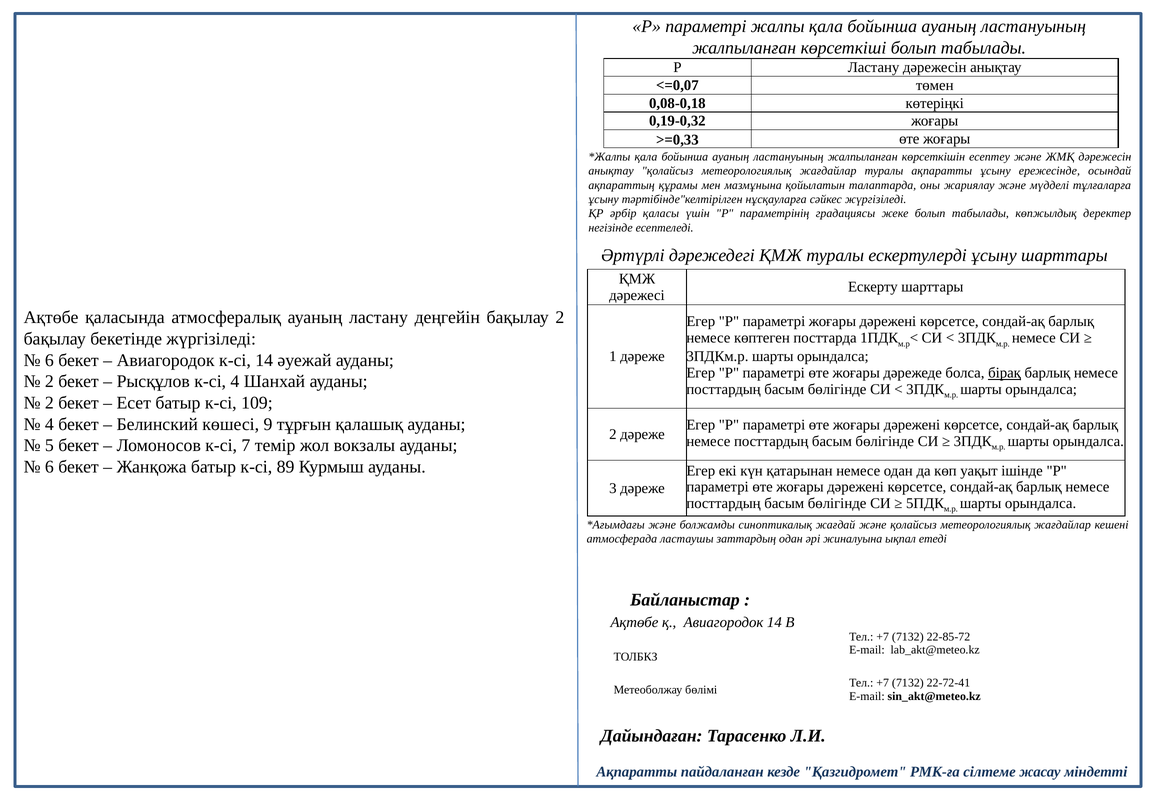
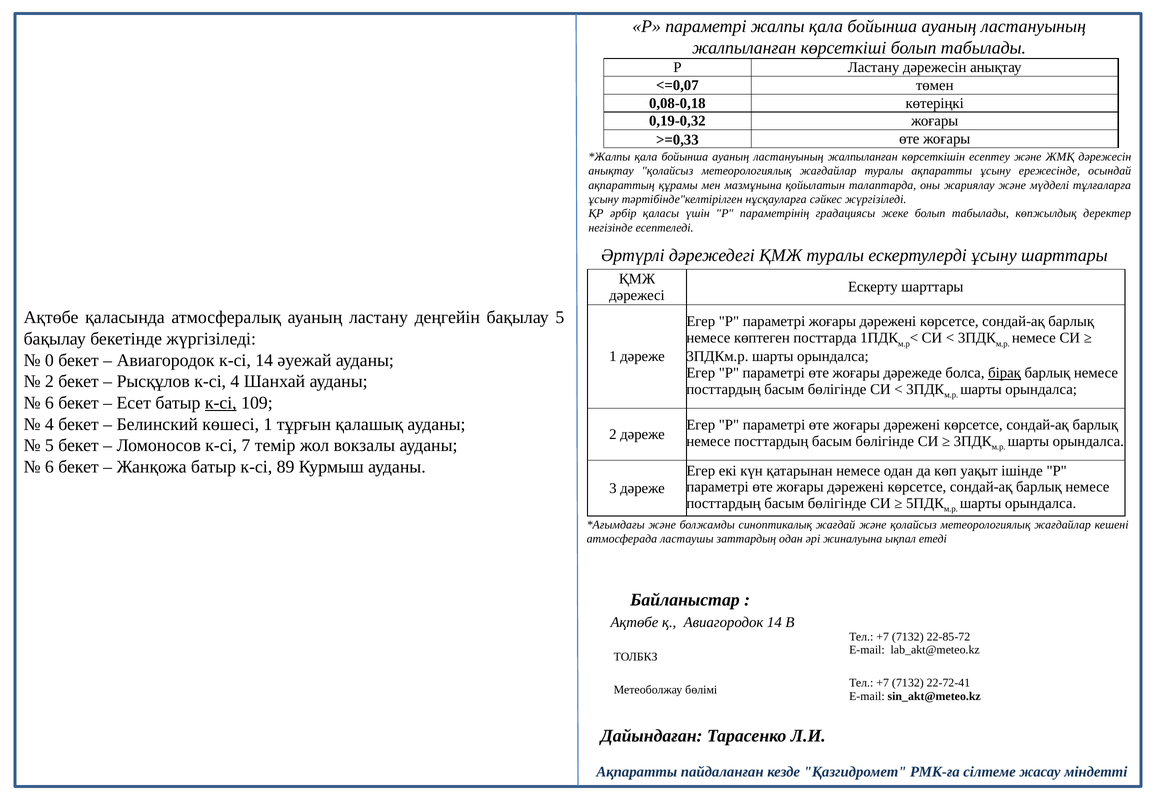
бақылау 2: 2 -> 5 (560, 318)
6: 6 -> 0 (49, 360)
2: 2 -> 6 (49, 403)
к-сі underline: none -> present (221, 403)
көшесі 9: 9 -> 1 (268, 424)
